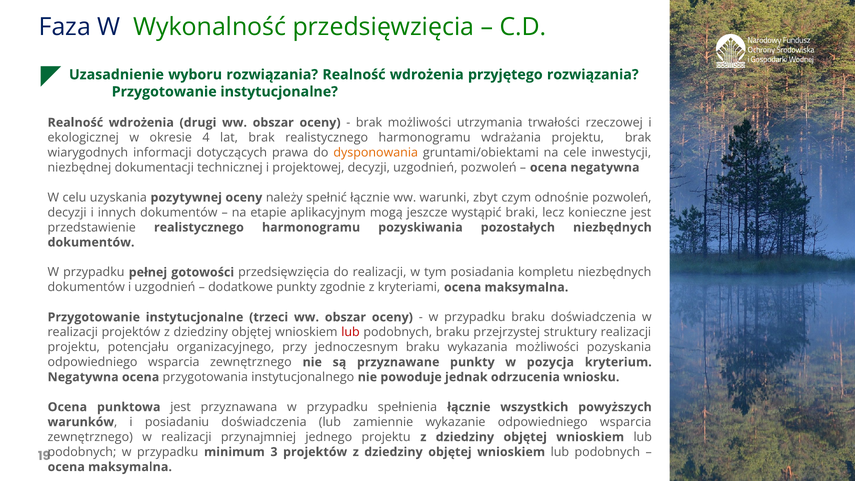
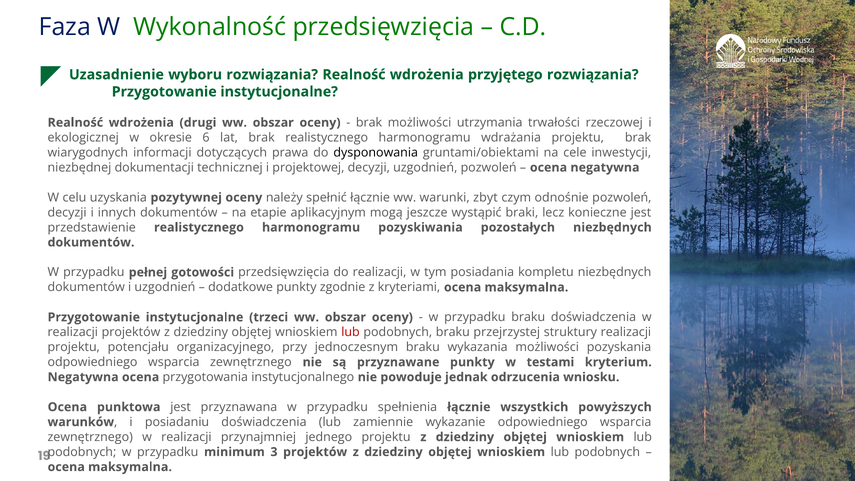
4: 4 -> 6 (206, 138)
dysponowania colour: orange -> black (376, 153)
pozycja: pozycja -> testami (550, 362)
